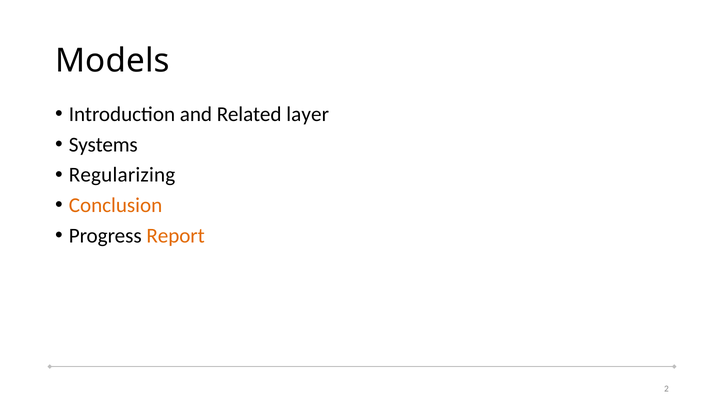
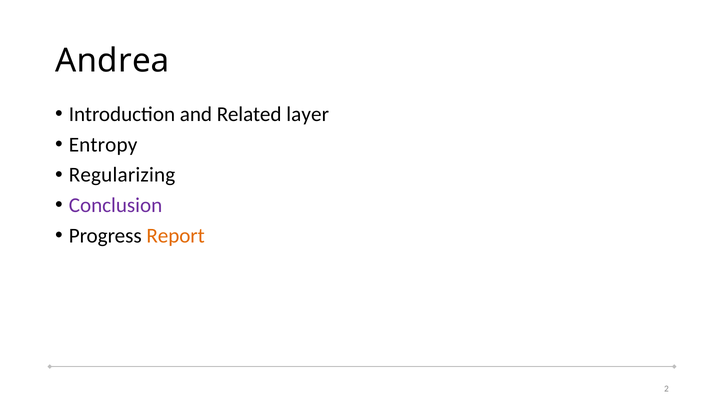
Models: Models -> Andrea (112, 61)
Systems: Systems -> Entropy (103, 145)
Conclusion colour: orange -> purple (116, 205)
